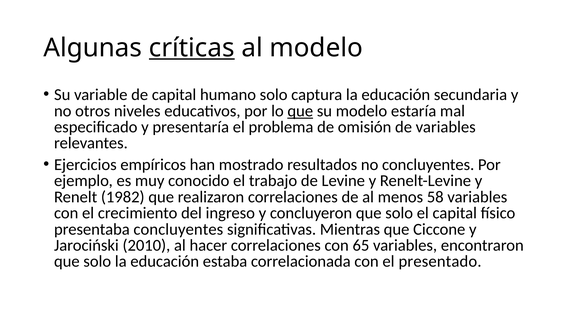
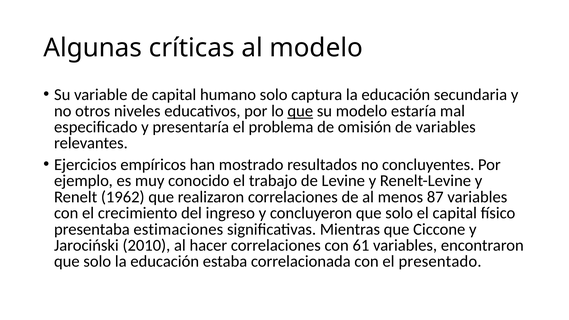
críticas underline: present -> none (192, 48)
1982: 1982 -> 1962 (123, 197)
58: 58 -> 87 (435, 197)
presentaba concluyentes: concluyentes -> estimaciones (178, 229)
65: 65 -> 61 (361, 245)
